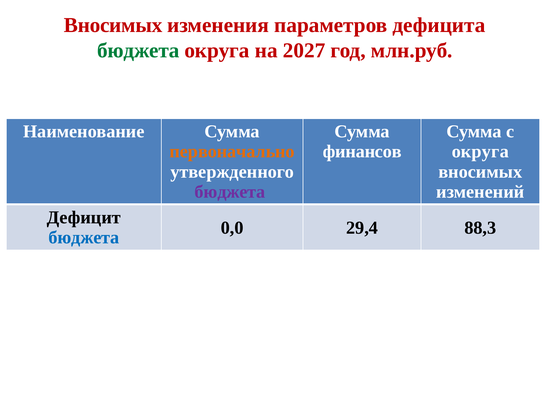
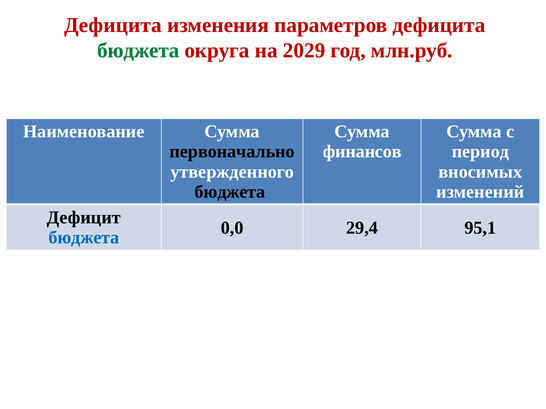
Вносимых: Вносимых -> Дефицита (113, 25)
2027: 2027 -> 2029 (304, 51)
первоначально colour: orange -> black (232, 152)
округа: округа -> период (480, 152)
бюджета colour: purple -> black (230, 192)
88,3: 88,3 -> 95,1 (480, 228)
